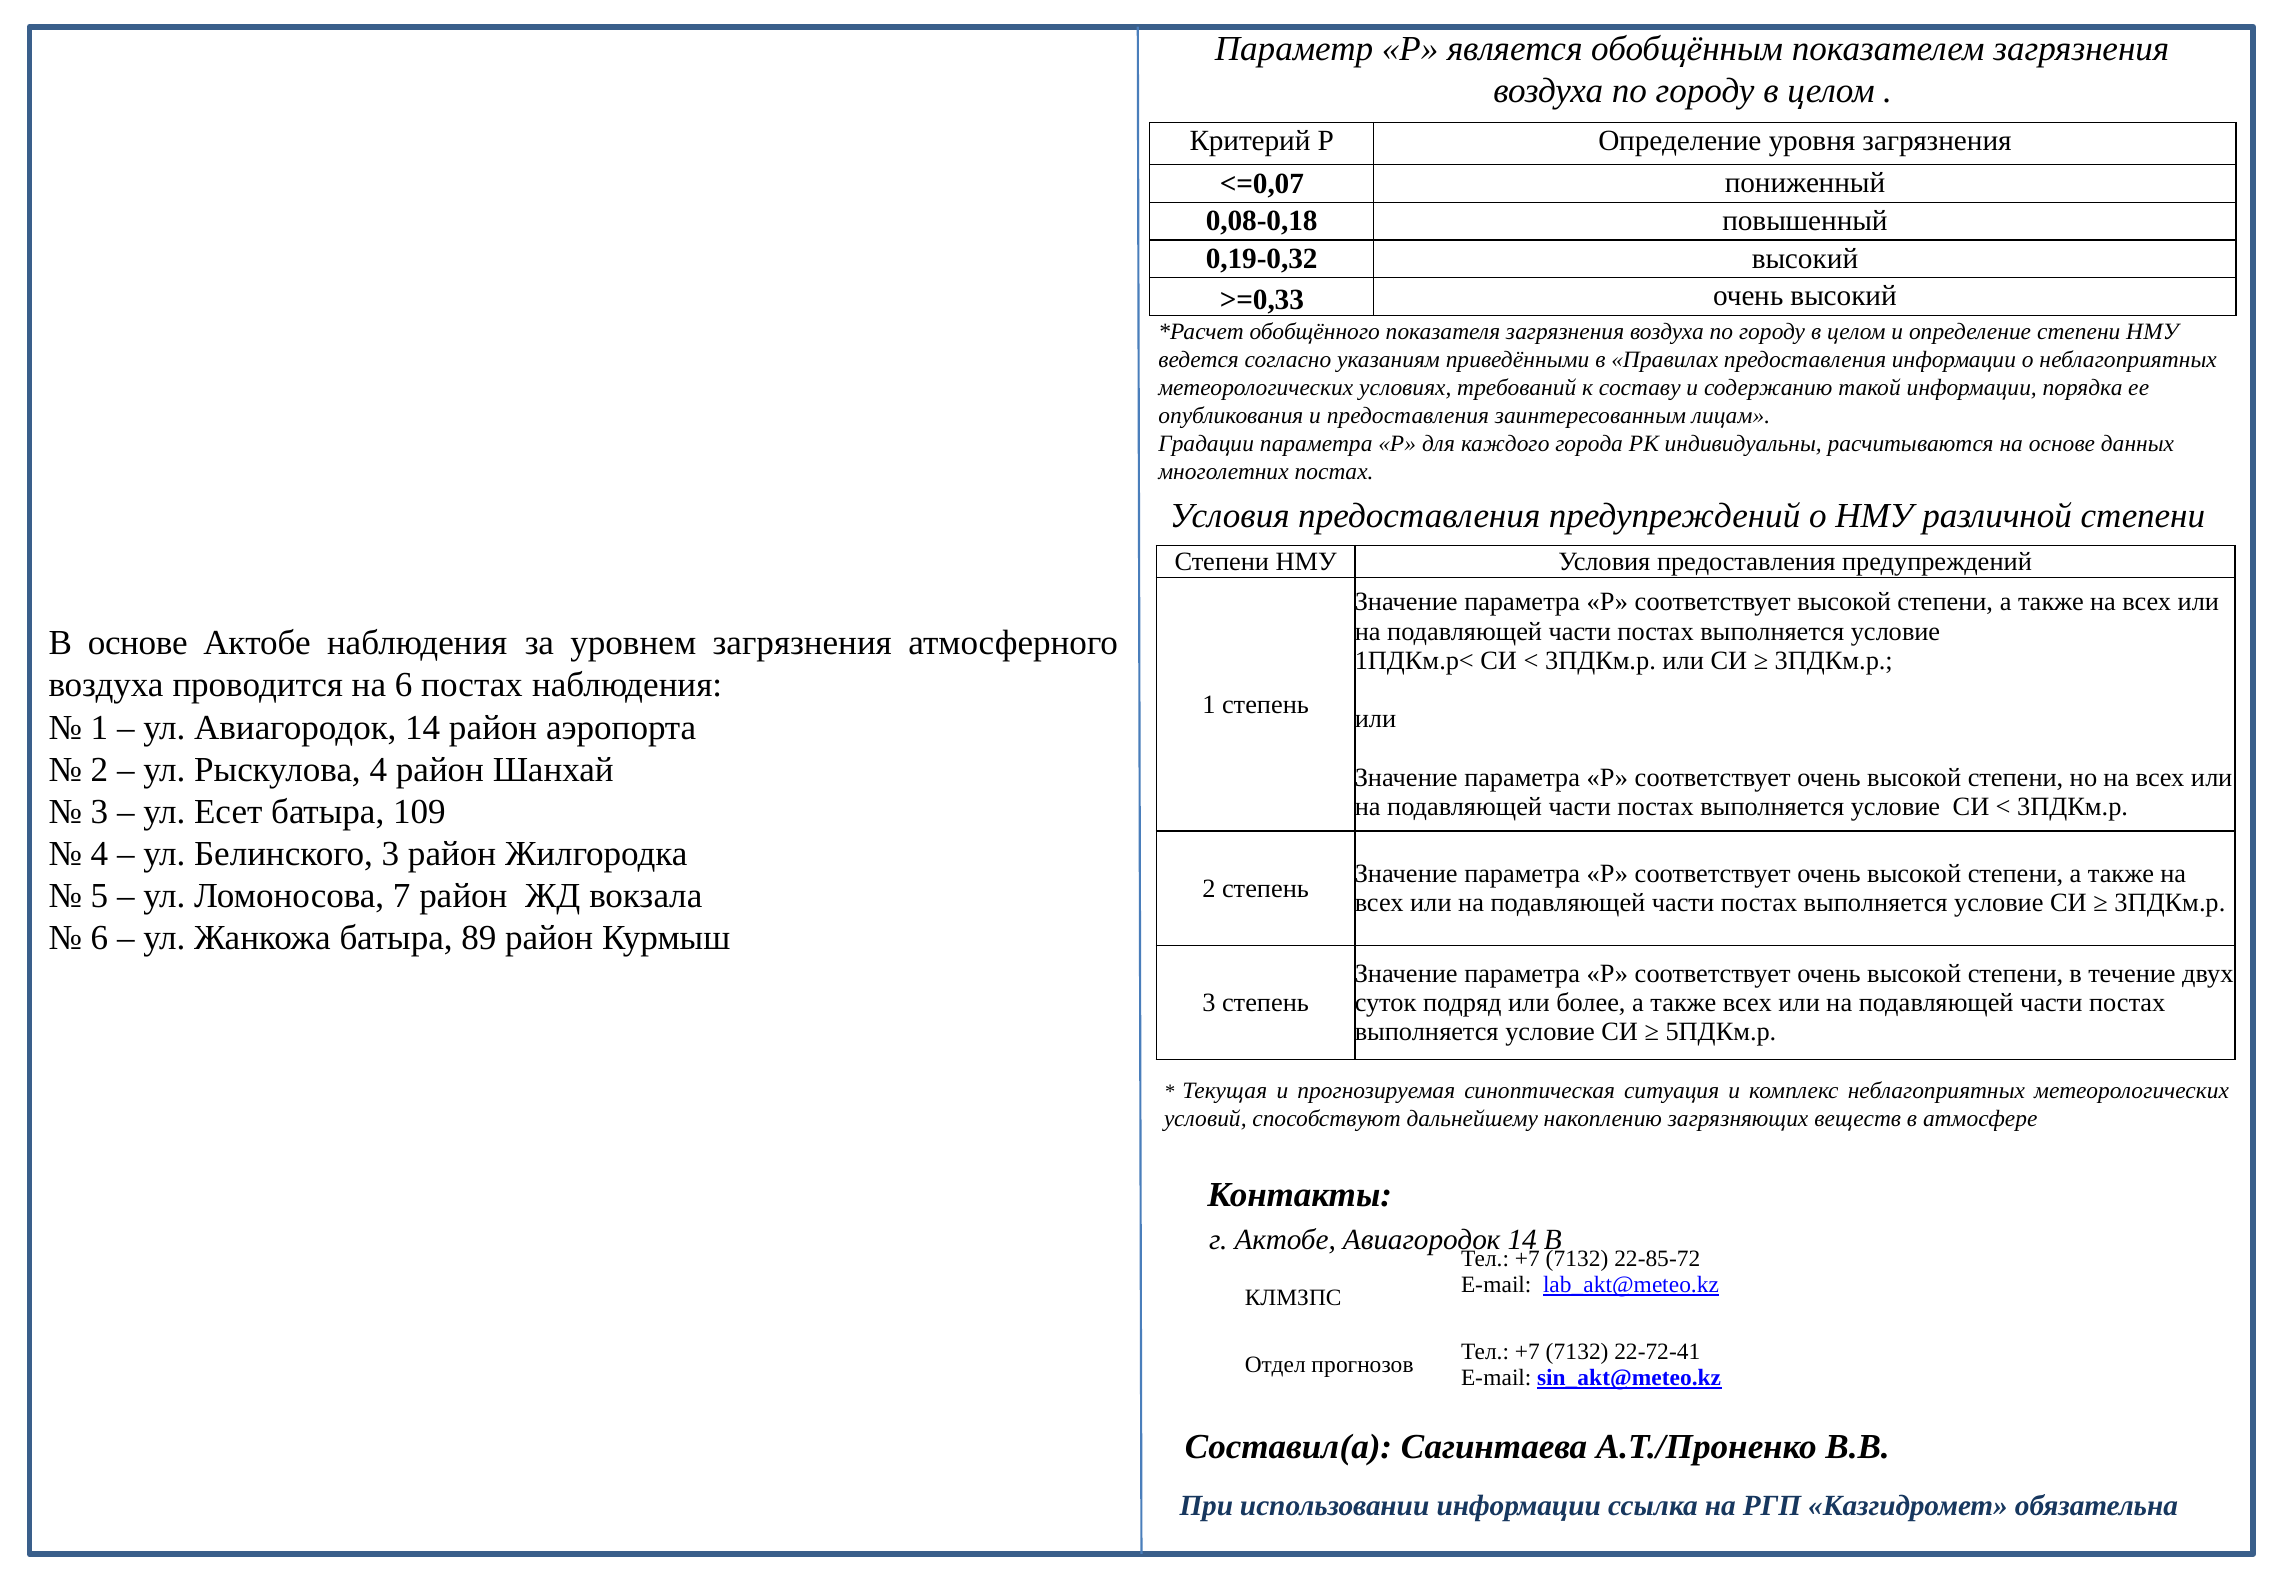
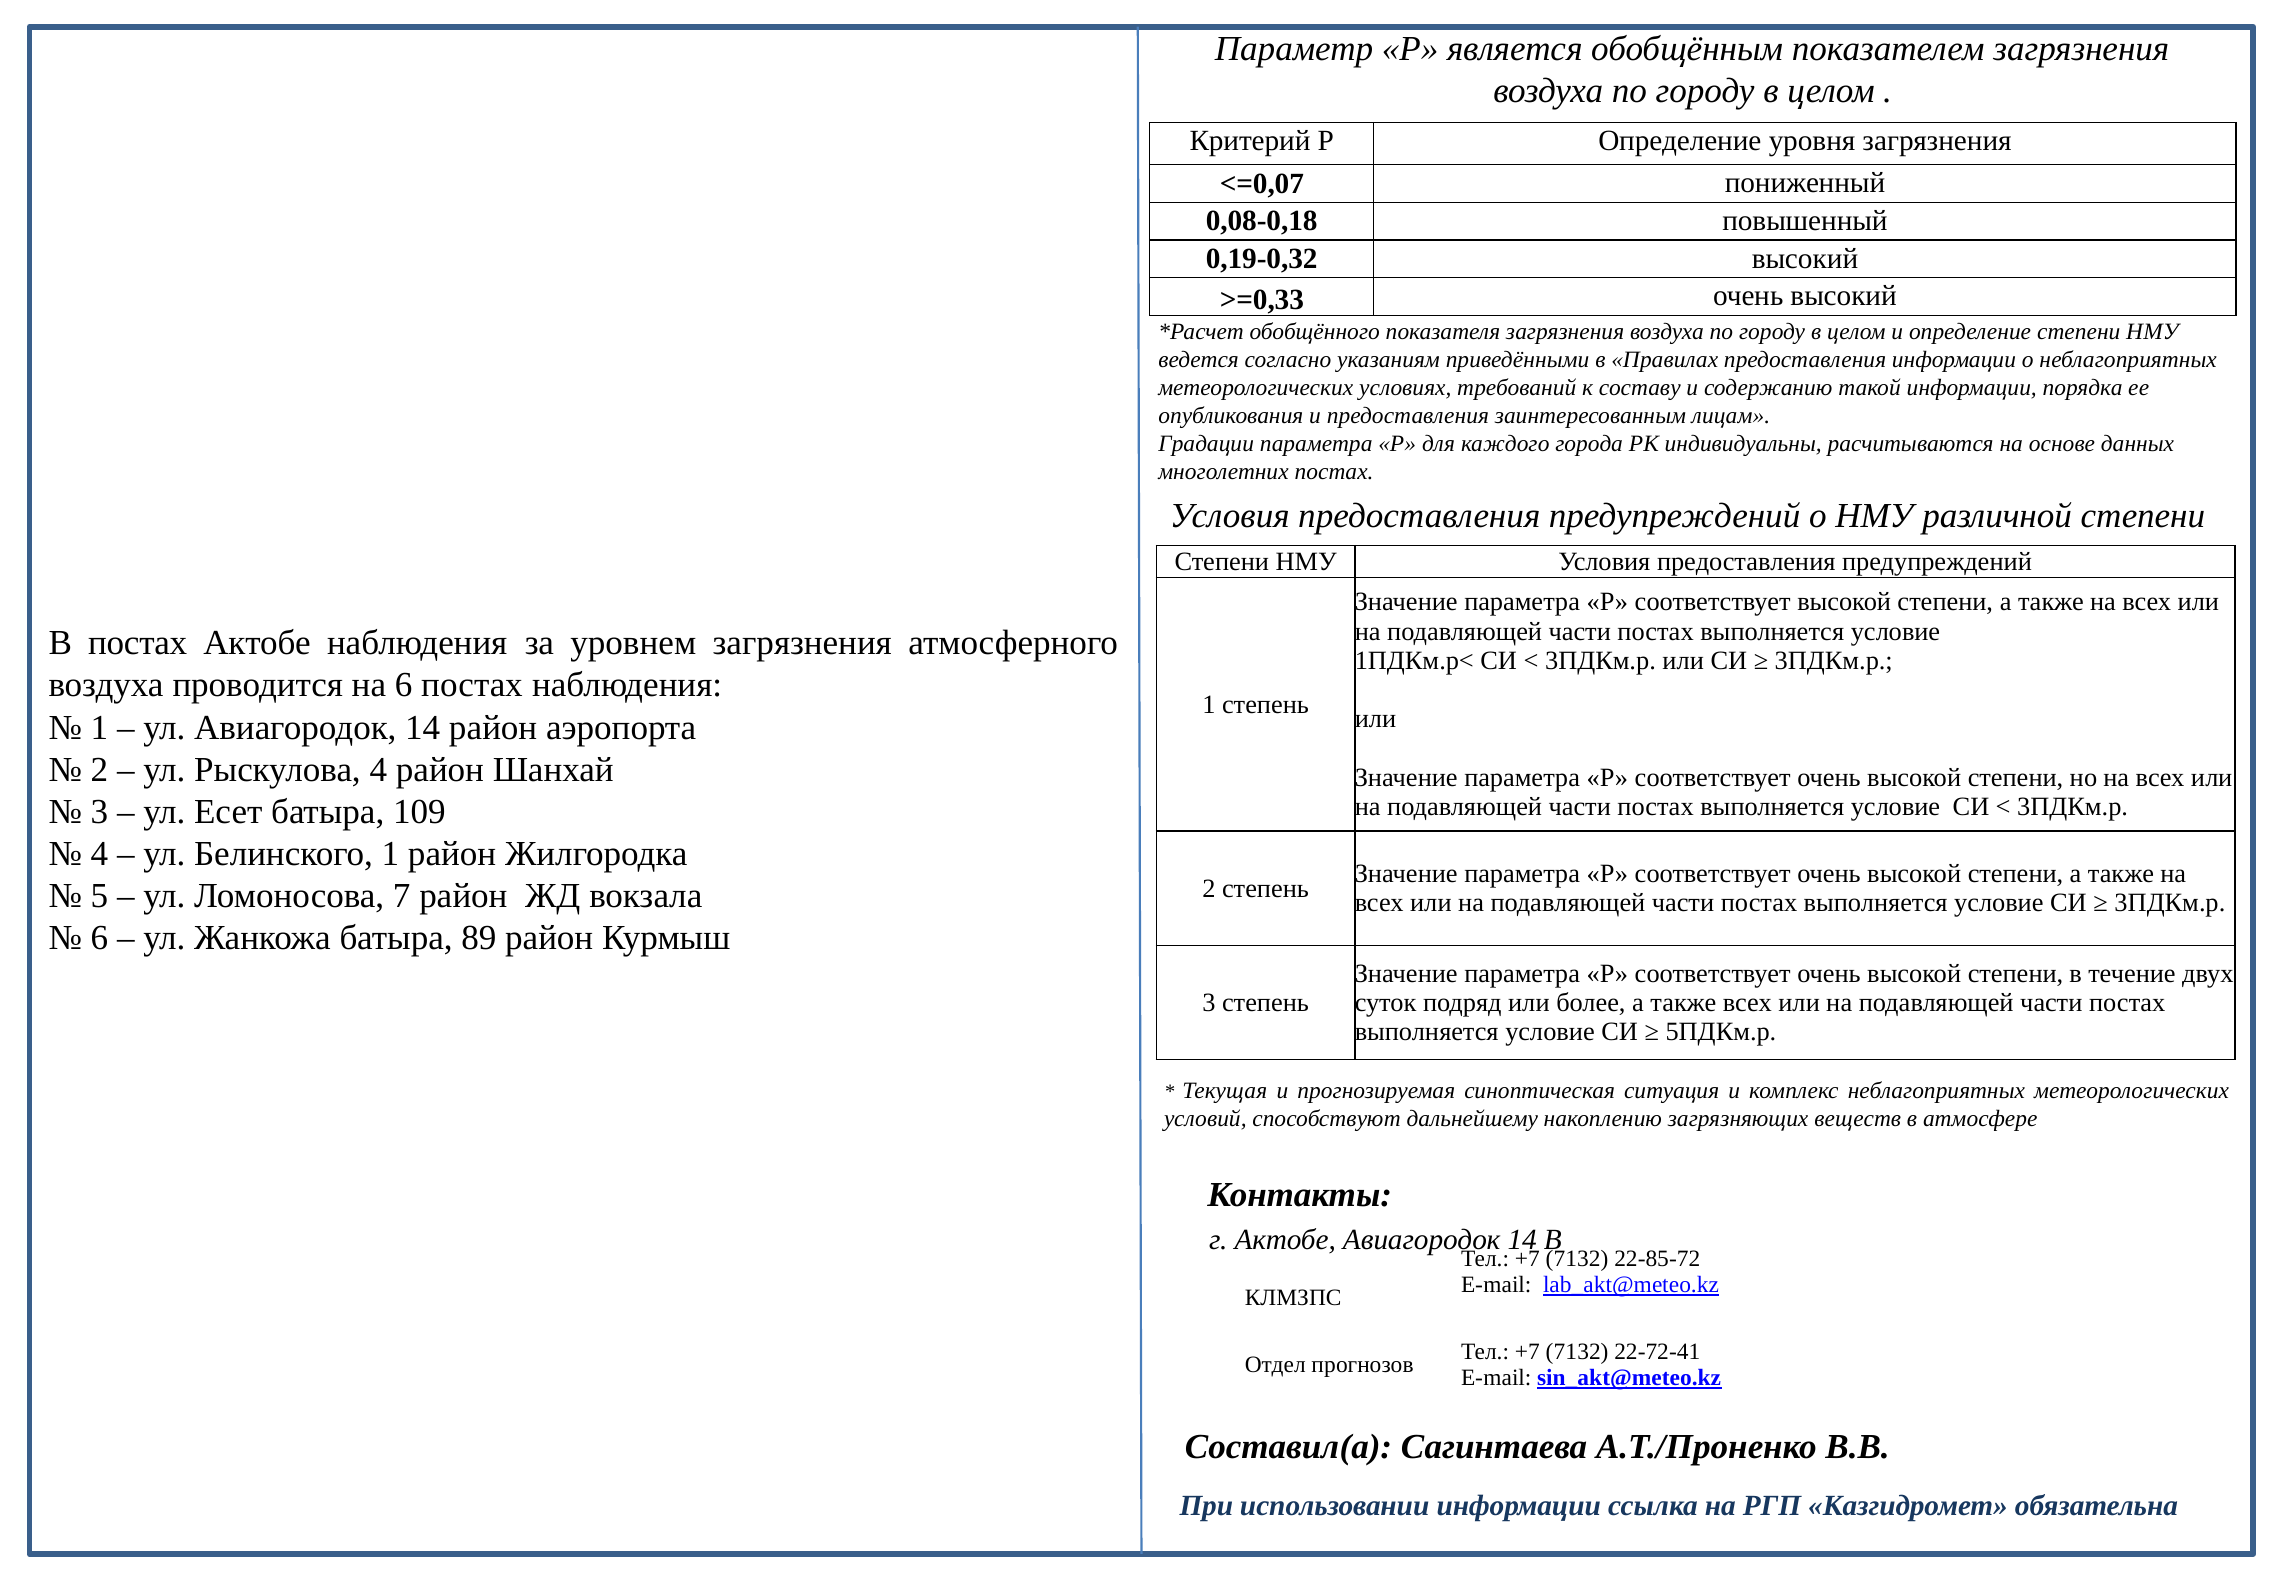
В основе: основе -> постах (138, 643)
Белинского 3: 3 -> 1 (390, 854)
